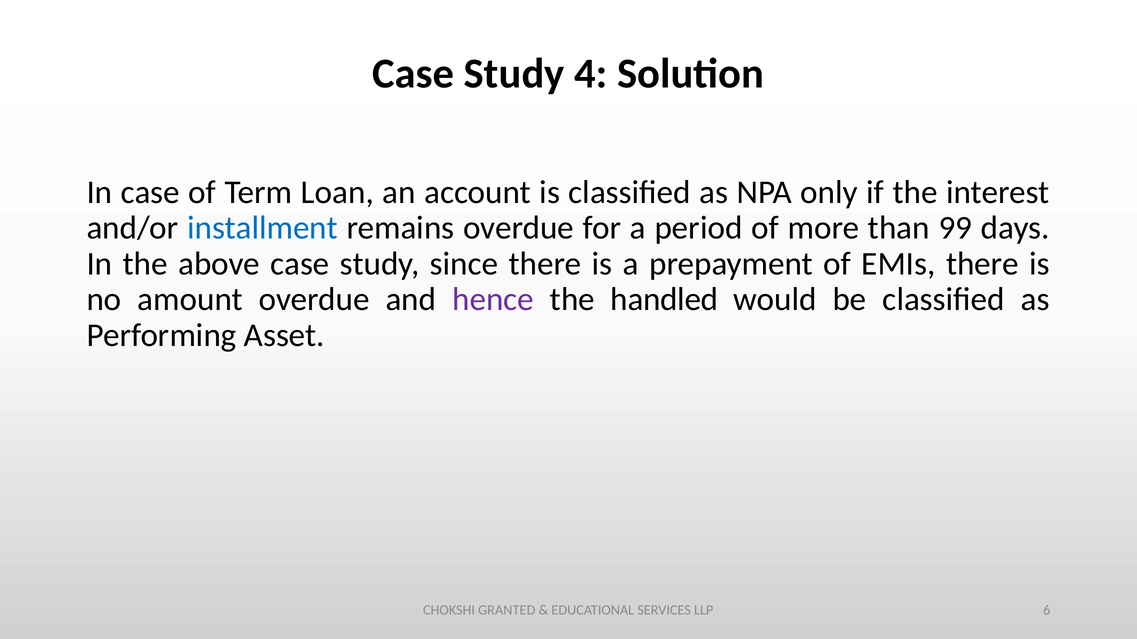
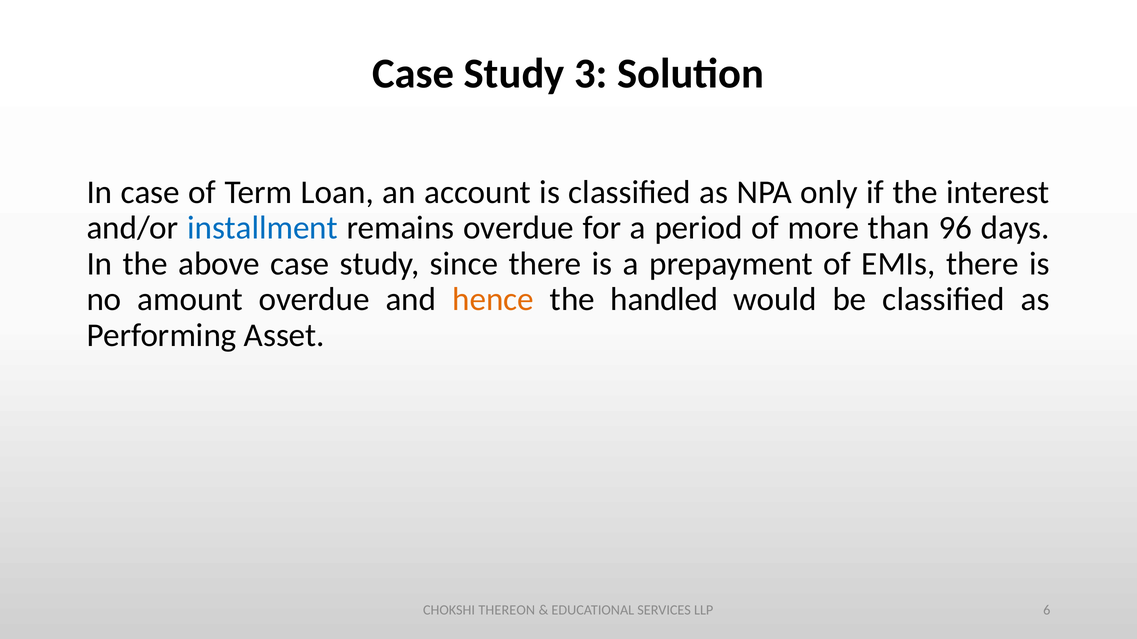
4: 4 -> 3 (591, 74)
99: 99 -> 96 (955, 228)
hence colour: purple -> orange (493, 300)
GRANTED: GRANTED -> THEREON (507, 611)
